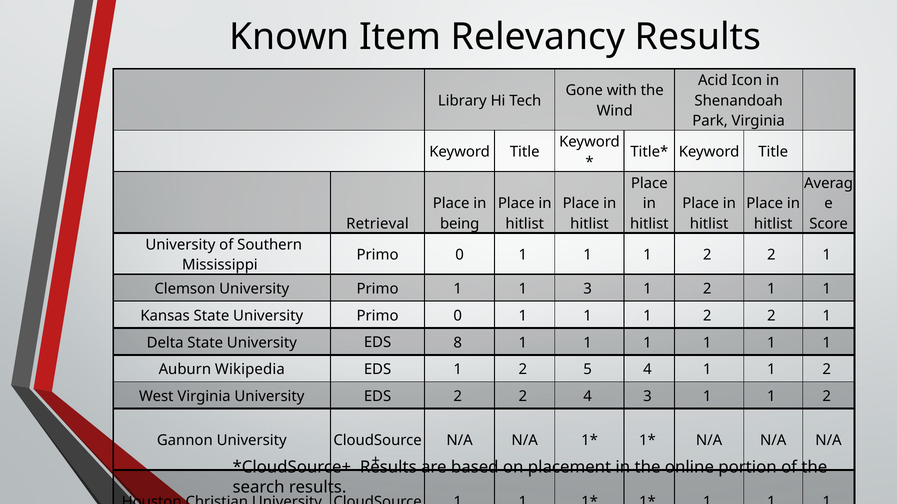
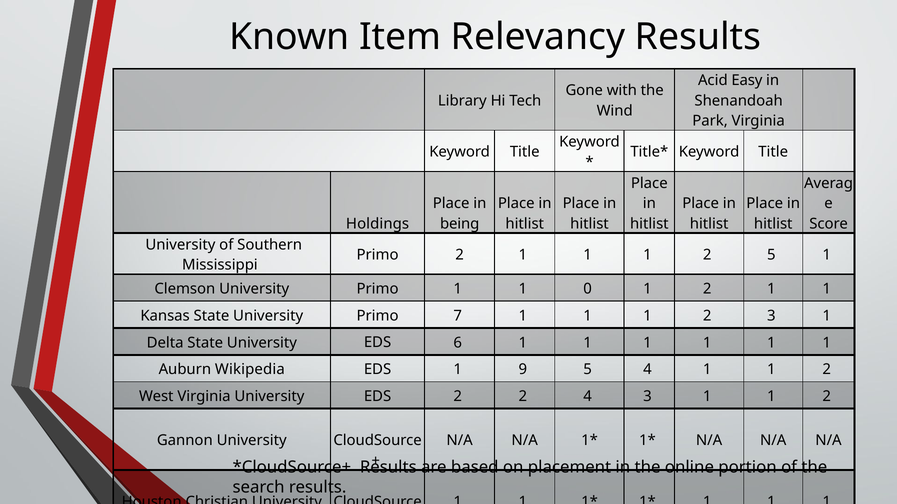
Icon: Icon -> Easy (747, 80)
Retrieval: Retrieval -> Holdings (378, 224)
0: 0 -> 2 (460, 255)
2: 2 -> 5 (771, 255)
1 3: 3 -> 0 (588, 289)
University Primo 0: 0 -> 7 (458, 316)
2: 2 -> 3 (771, 316)
8: 8 -> 6 (458, 343)
EDS 1 2: 2 -> 9 (523, 370)
